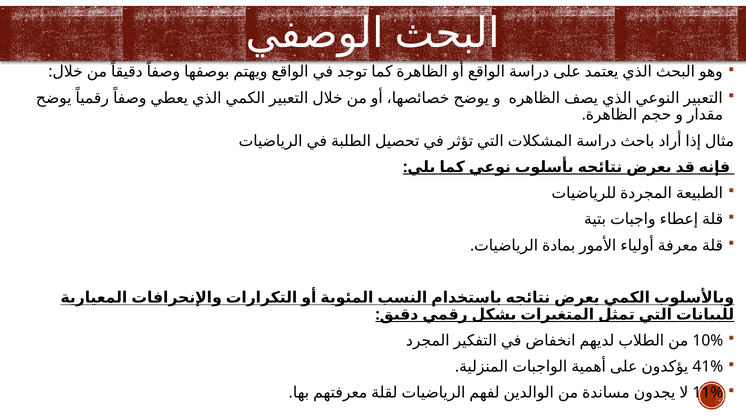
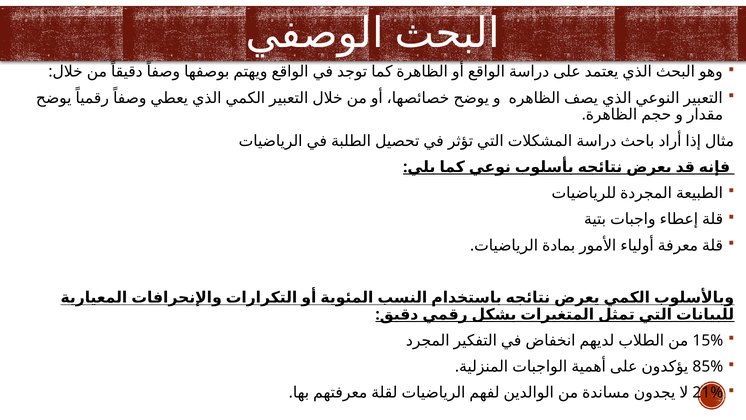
10%: 10% -> 15% (708, 340)
41%: 41% -> 85% (708, 366)
11%: 11% -> 21% (708, 392)
